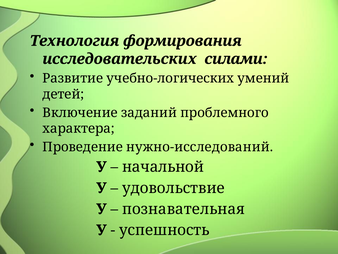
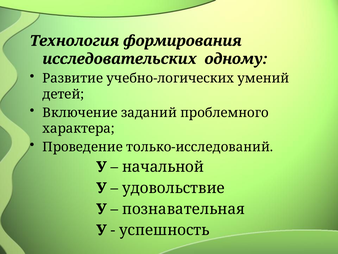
силами: силами -> одному (236, 59)
нужно-исследований: нужно-исследований -> только-исследований (200, 147)
